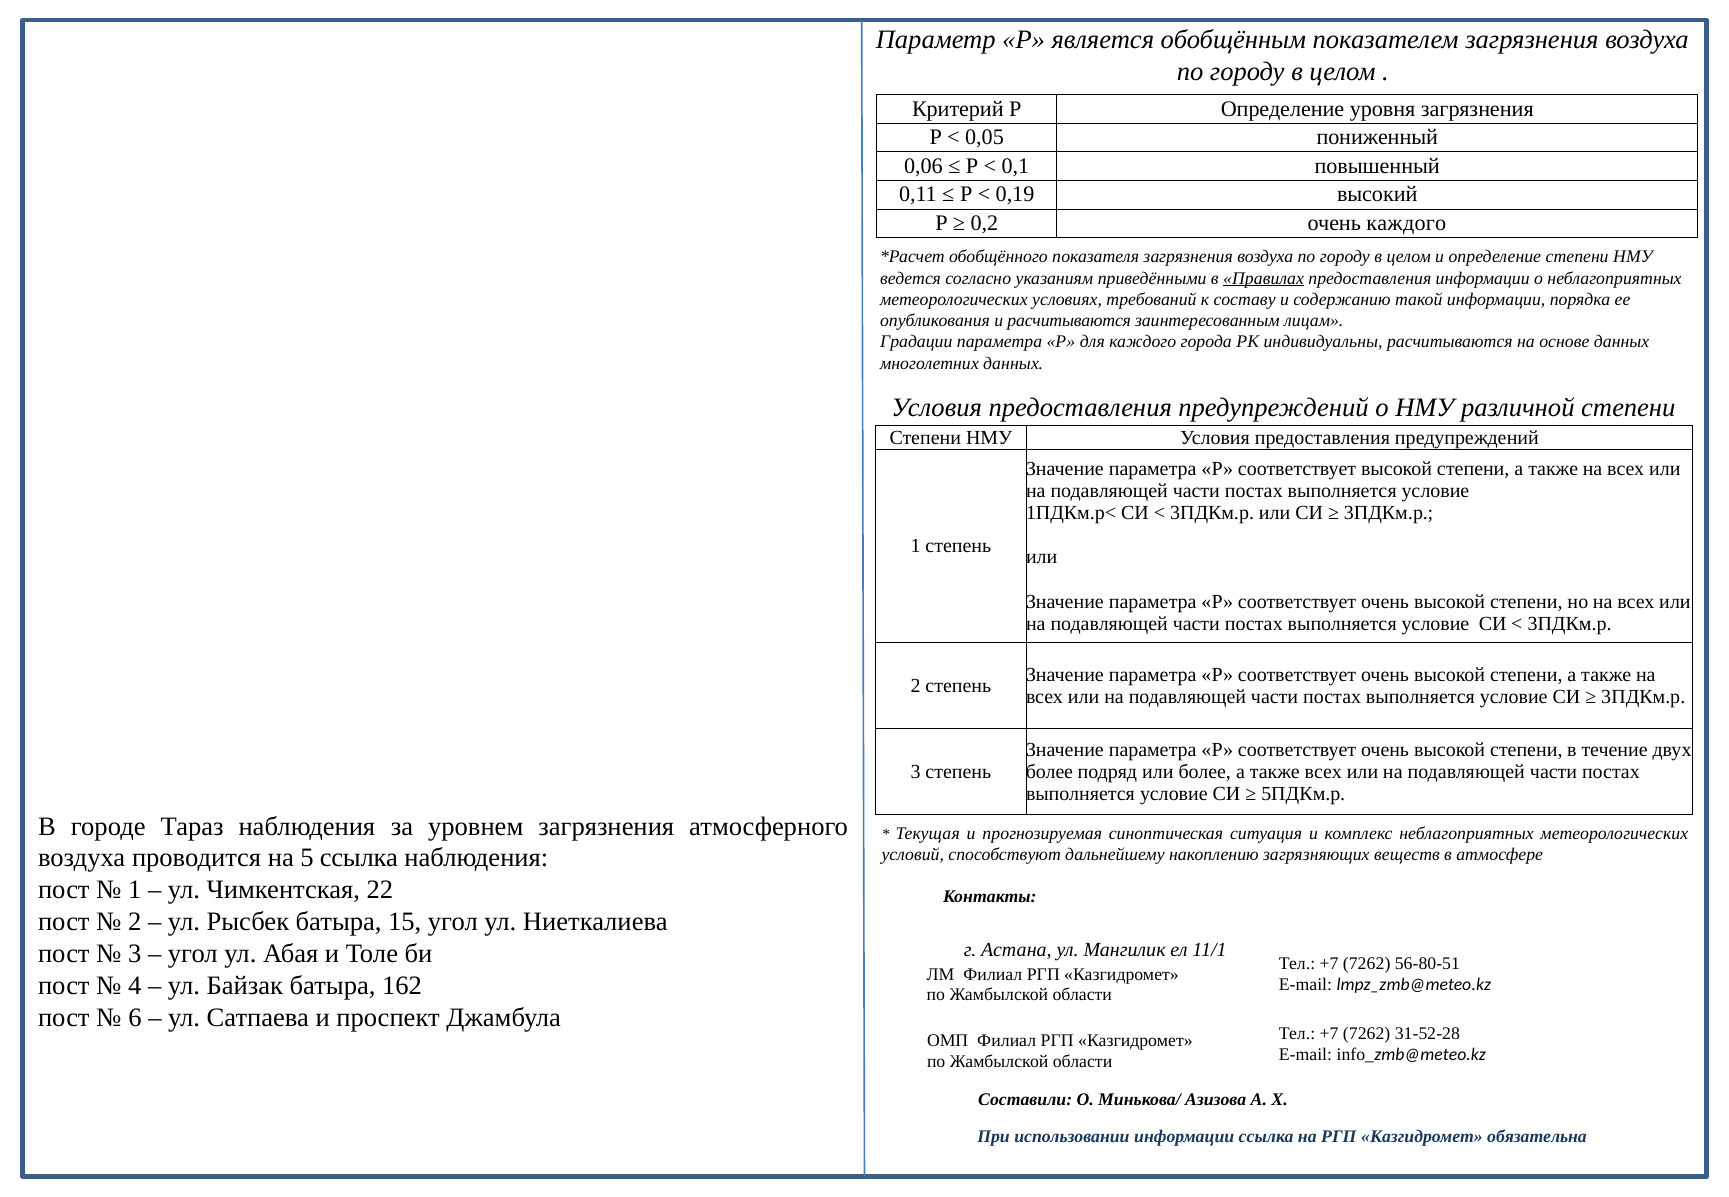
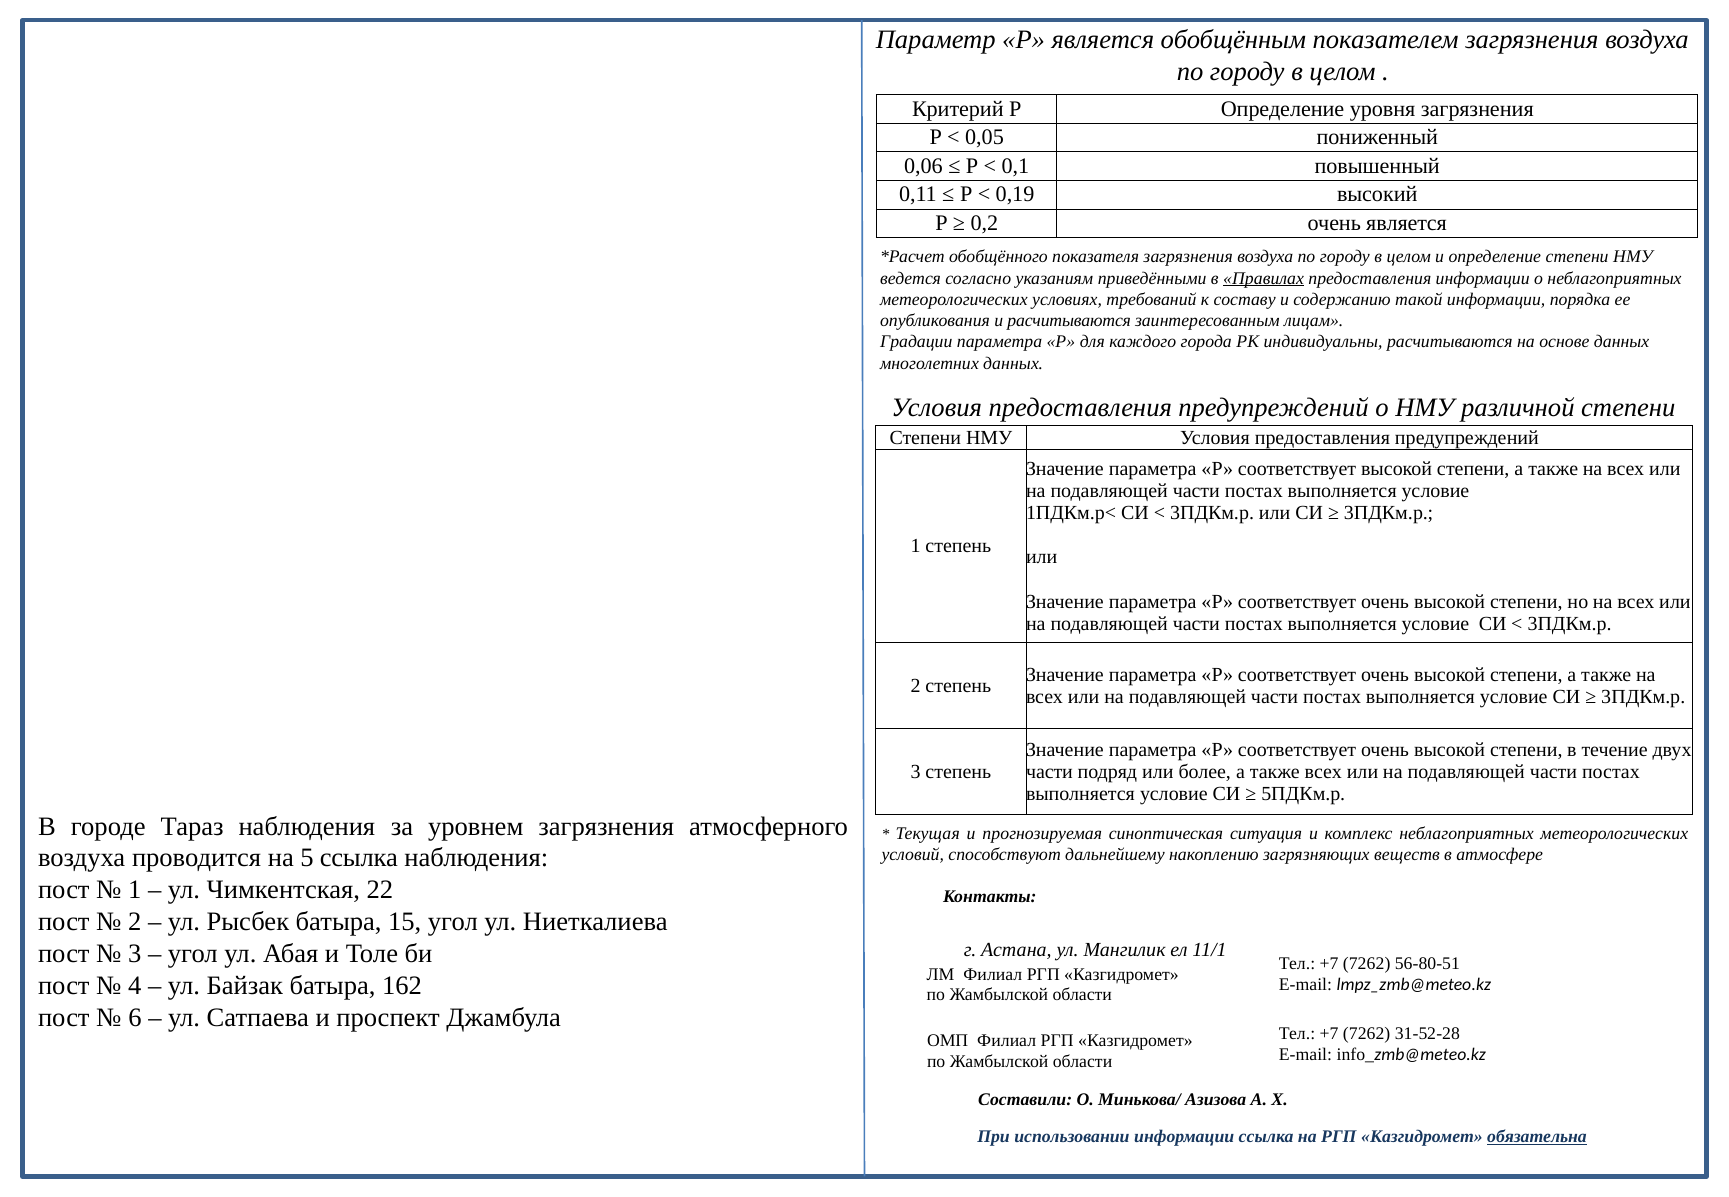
очень каждого: каждого -> является (1407, 223)
более: более -> части (1049, 772)
обязательна underline: none -> present (1537, 1137)
